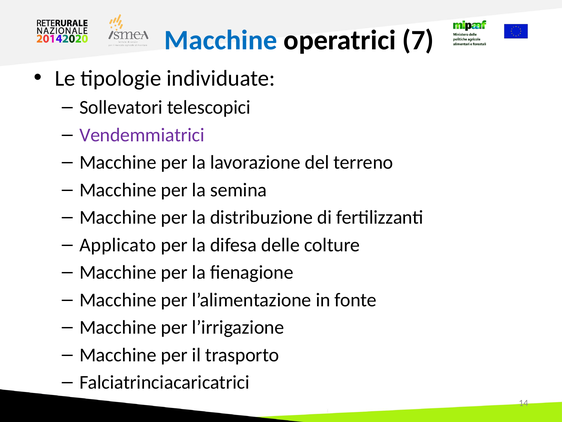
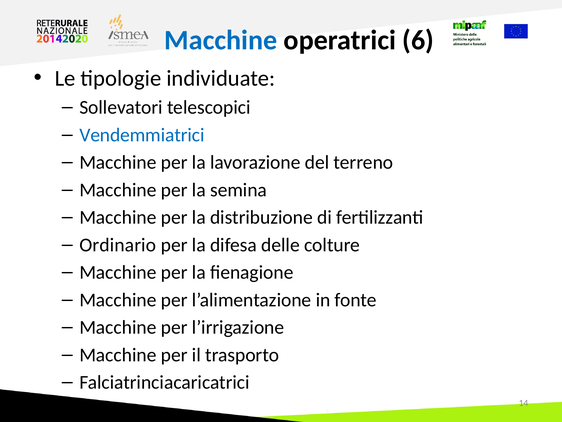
7: 7 -> 6 (418, 40)
Vendemmiatrici colour: purple -> blue (142, 135)
Applicato: Applicato -> Ordinario (118, 245)
